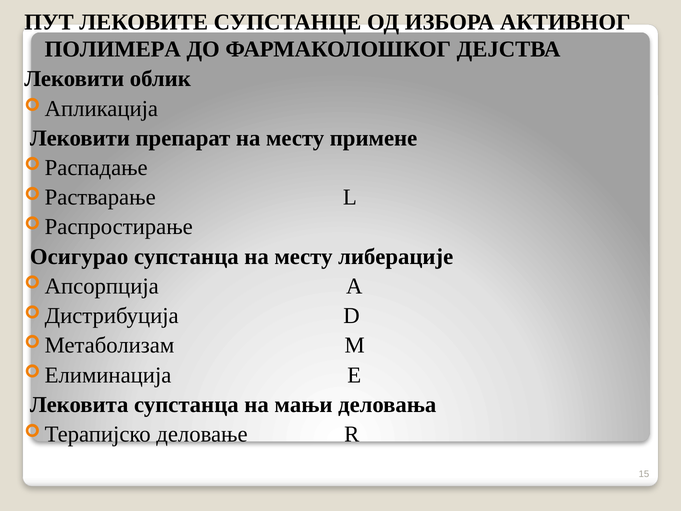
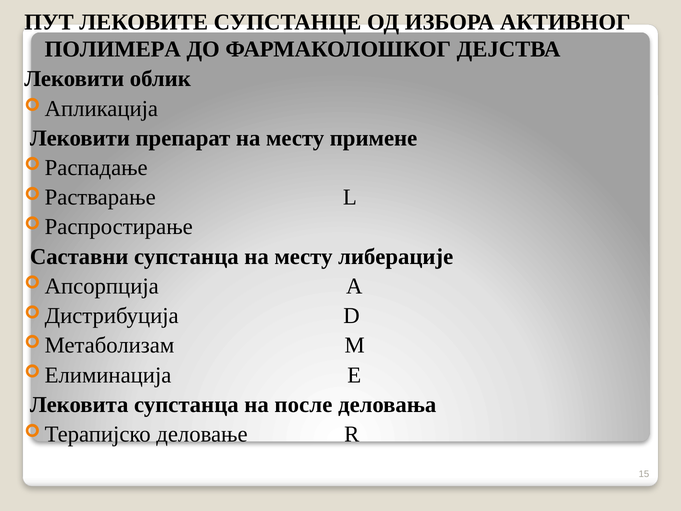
Осигурао: Осигурао -> Саставни (79, 256)
мањи: мањи -> после (303, 404)
